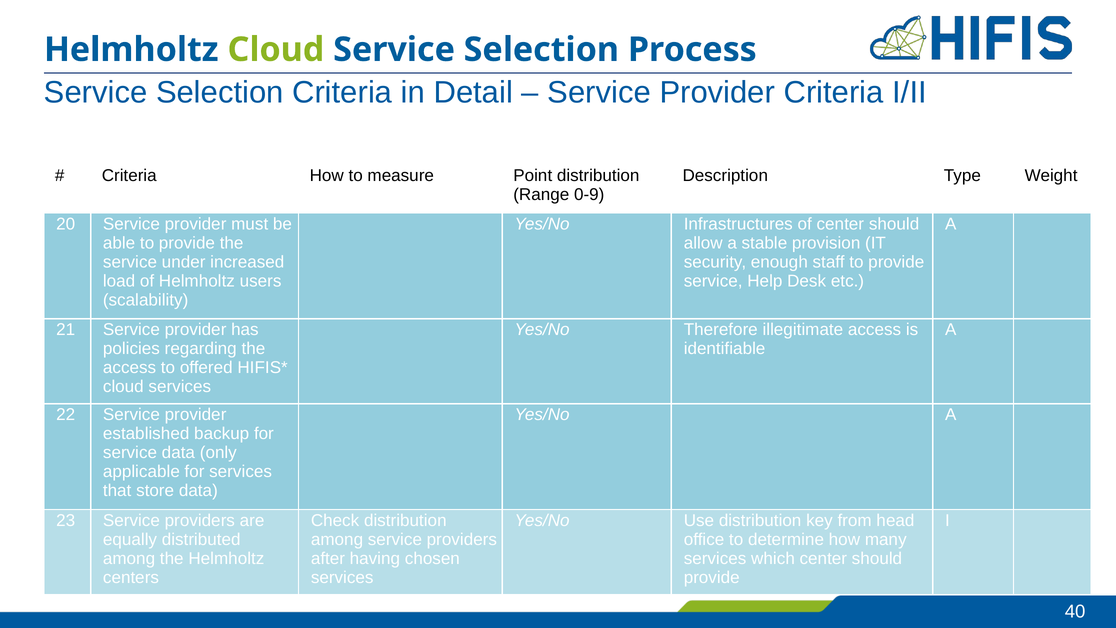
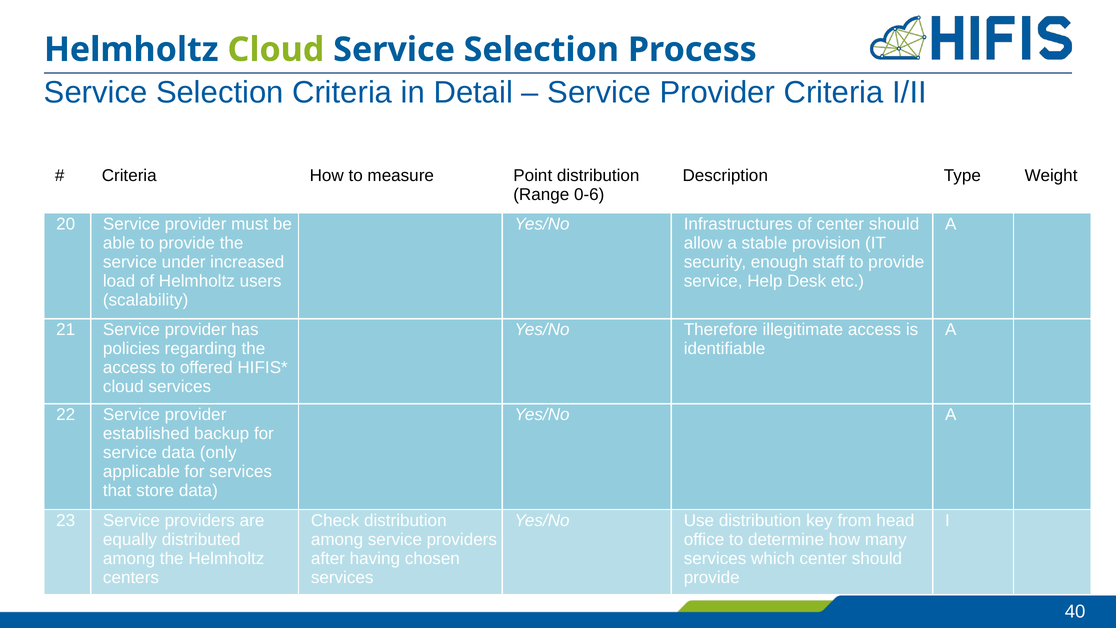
0-9: 0-9 -> 0-6 (589, 194)
